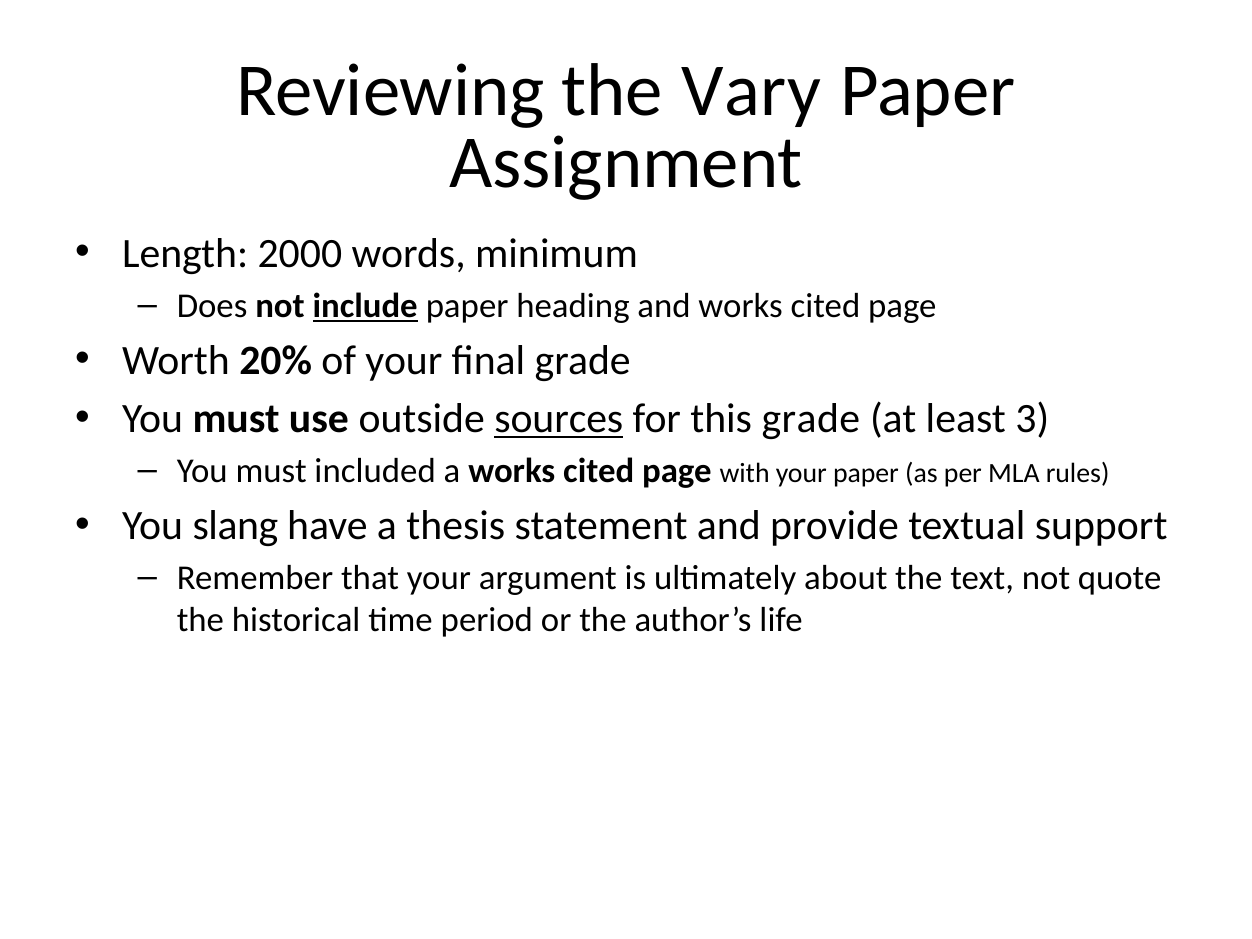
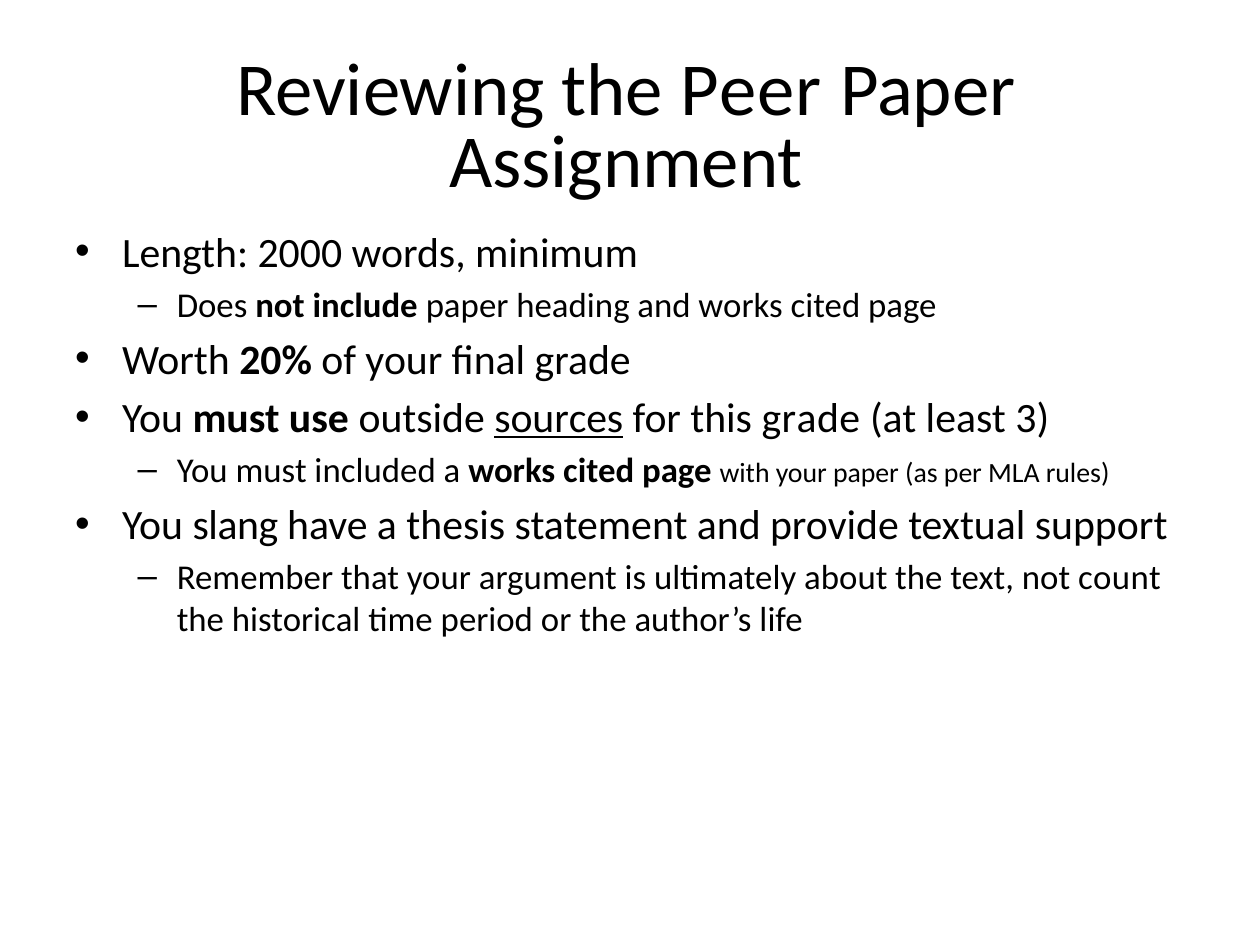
Vary: Vary -> Peer (751, 91)
include underline: present -> none (365, 306)
quote: quote -> count (1119, 578)
